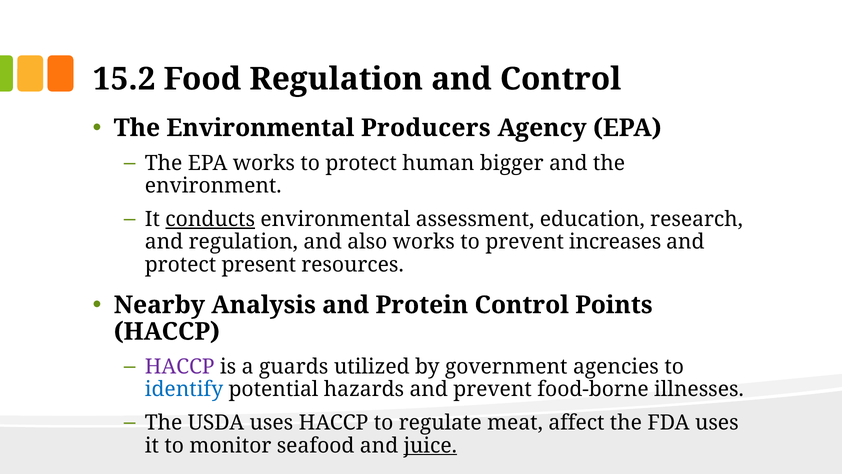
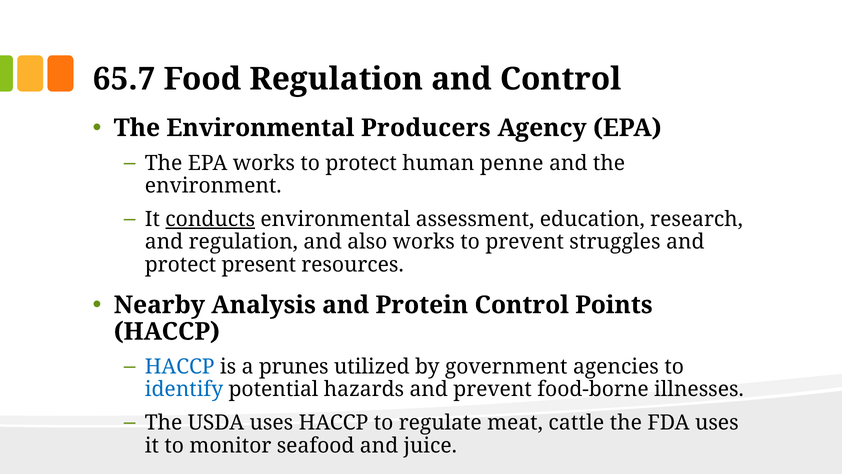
15.2: 15.2 -> 65.7 (124, 79)
bigger: bigger -> penne (512, 163)
increases: increases -> struggles (615, 242)
HACCP colour: purple -> blue (180, 367)
guards: guards -> prunes (294, 367)
affect: affect -> cattle (576, 423)
juice underline: present -> none (430, 445)
